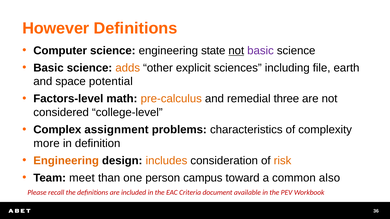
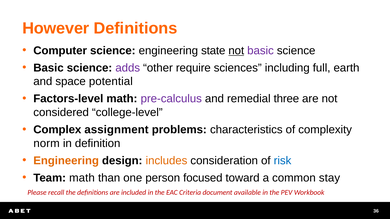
adds colour: orange -> purple (128, 68)
explicit: explicit -> require (193, 68)
file: file -> full (322, 68)
pre-calculus colour: orange -> purple (171, 99)
more: more -> norm (47, 144)
risk colour: orange -> blue (283, 161)
Team meet: meet -> math (82, 178)
campus: campus -> focused (203, 178)
also: also -> stay (330, 178)
